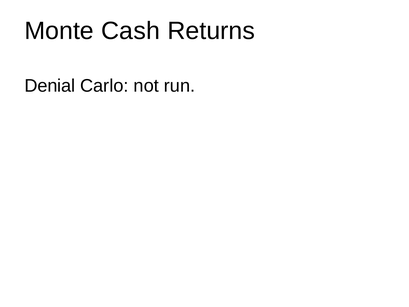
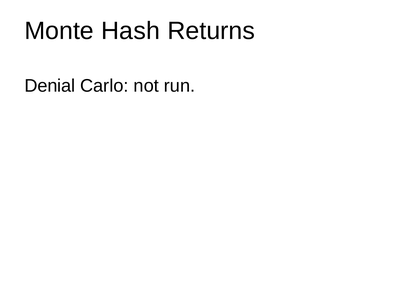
Cash: Cash -> Hash (131, 31)
